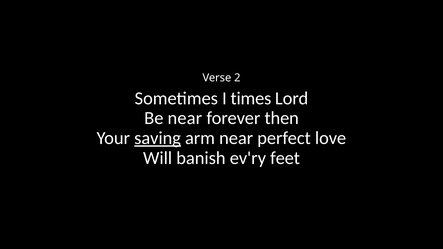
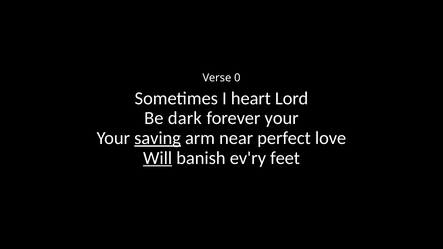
2: 2 -> 0 (237, 78)
times: times -> heart (251, 98)
Be near: near -> dark (185, 118)
forever then: then -> your (282, 118)
Will underline: none -> present (158, 158)
